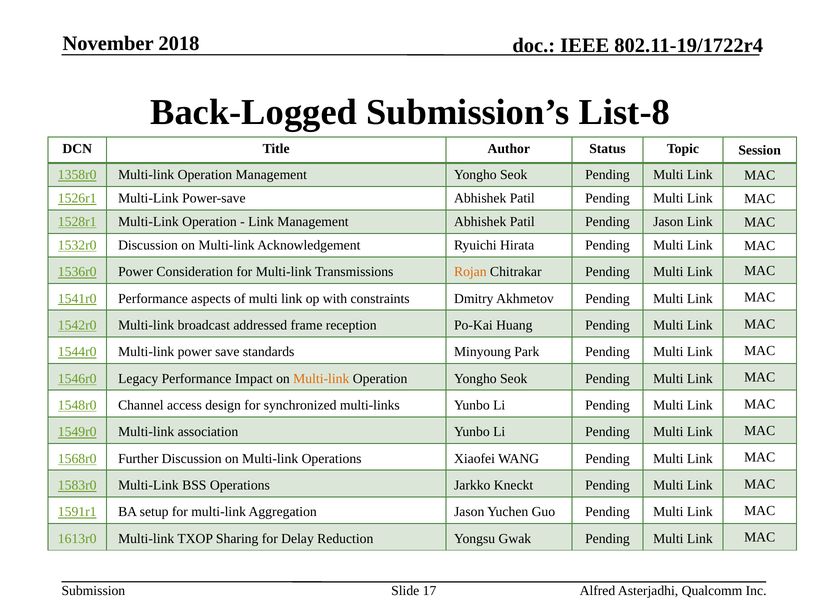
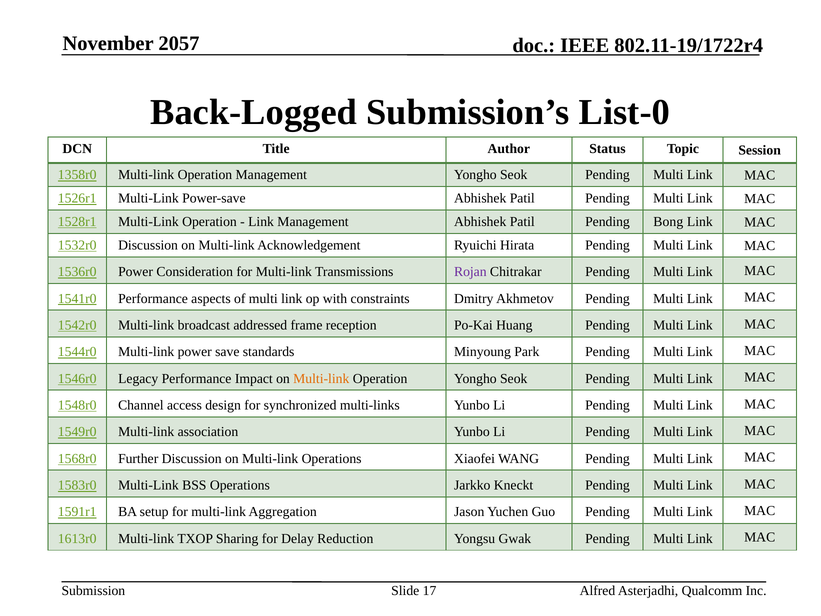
2018: 2018 -> 2057 (179, 44)
List-8: List-8 -> List-0 (624, 112)
Pending Jason: Jason -> Bong (668, 222)
Rojan colour: orange -> purple (470, 272)
